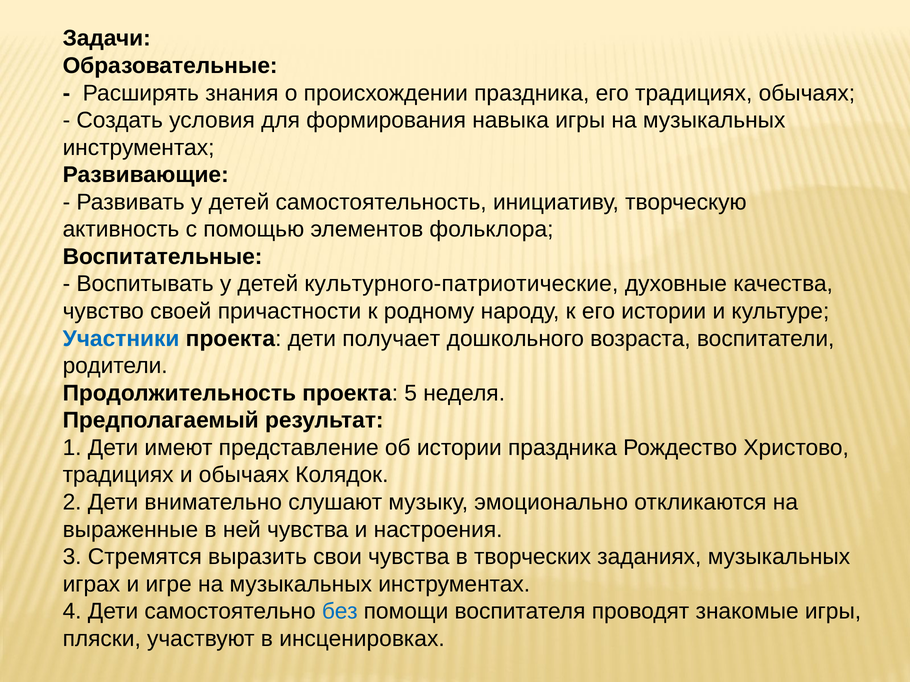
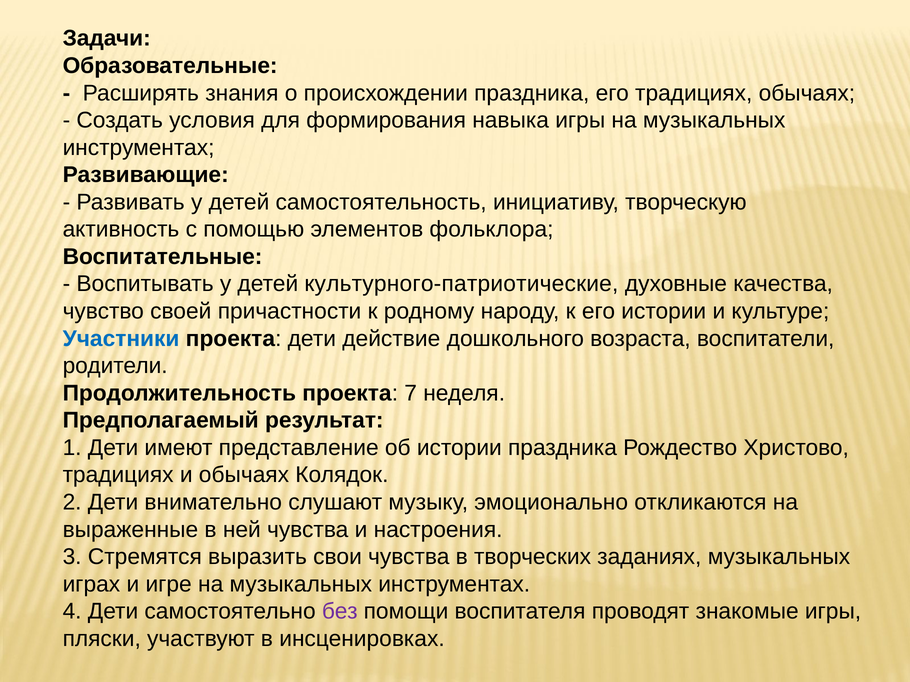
получает: получает -> действие (391, 339)
5: 5 -> 7 (411, 393)
без colour: blue -> purple (340, 612)
